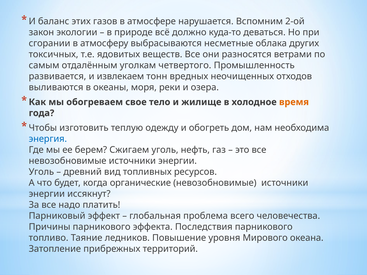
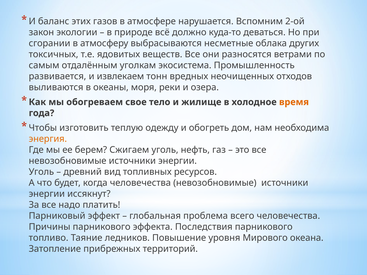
четвертого: четвертого -> экосистема (185, 65)
энергия colour: blue -> orange (48, 139)
когда органические: органические -> человечества (140, 183)
